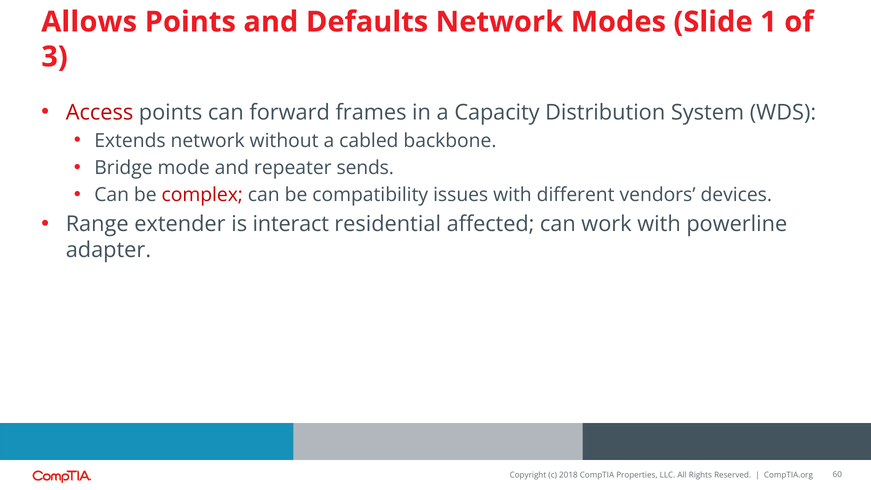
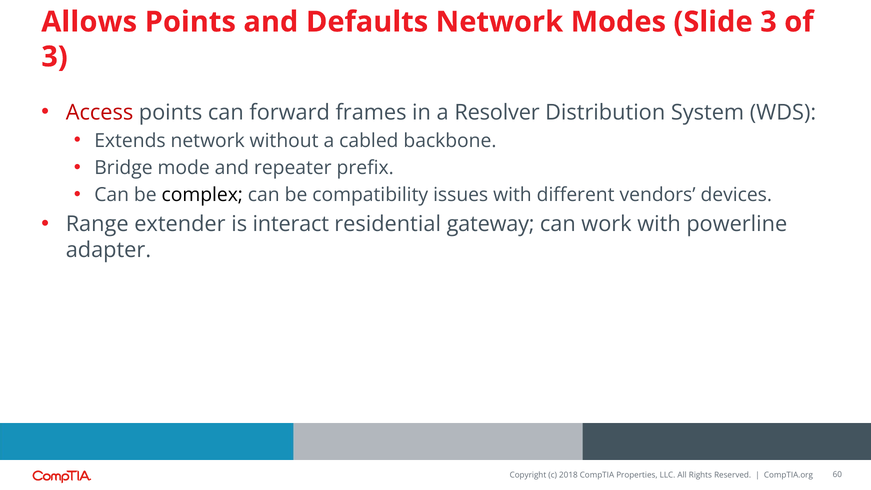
Slide 1: 1 -> 3 (768, 22)
Capacity: Capacity -> Resolver (497, 112)
sends: sends -> prefix (365, 168)
complex colour: red -> black (202, 195)
affected: affected -> gateway (491, 224)
